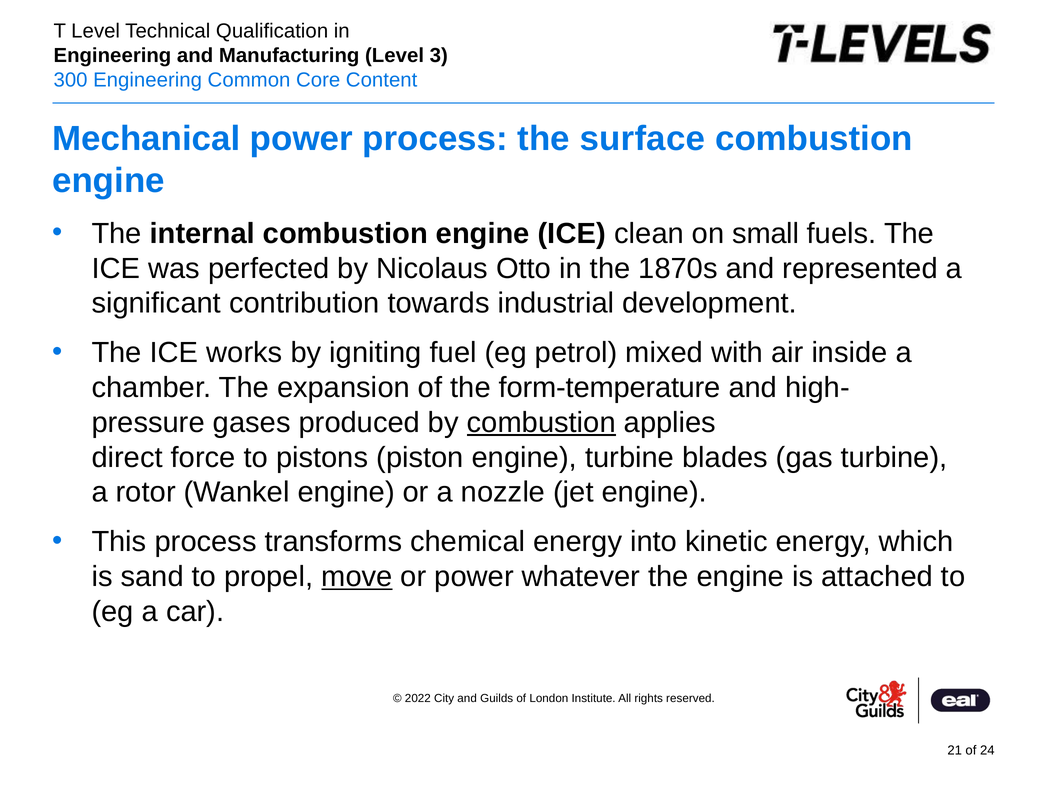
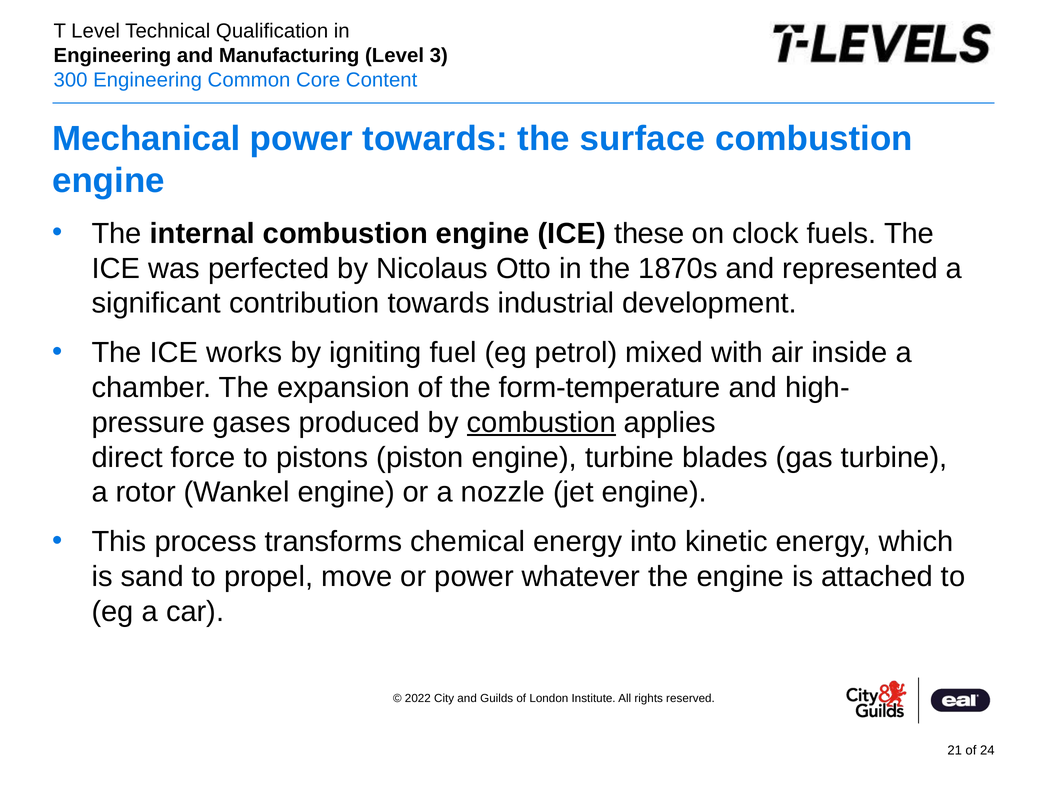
power process: process -> towards (435, 139)
clean: clean -> these (649, 234)
small: small -> clock (766, 234)
move underline: present -> none (357, 577)
